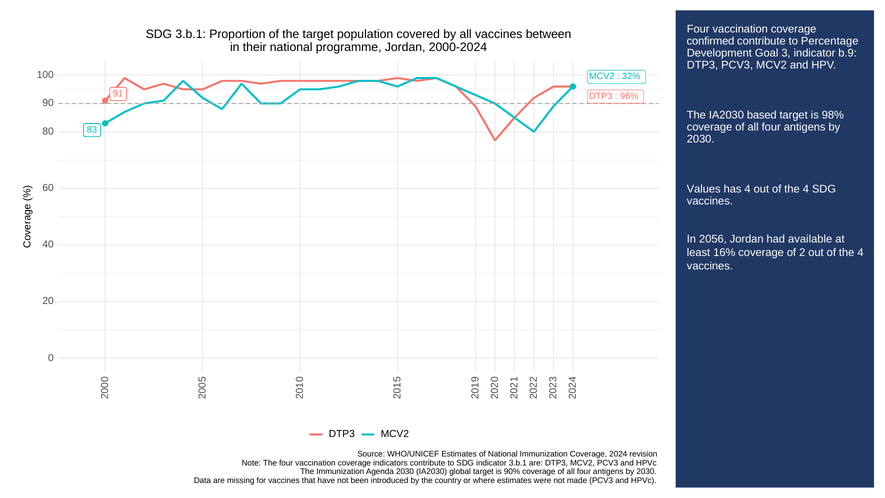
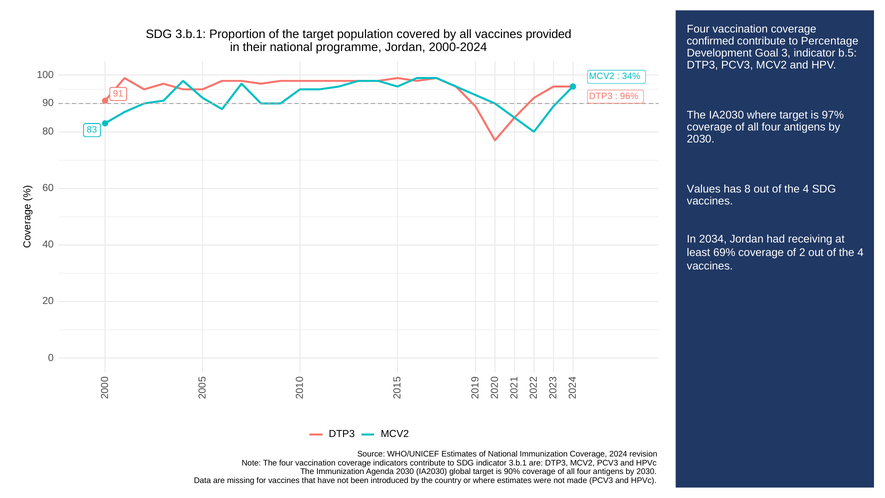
between: between -> provided (549, 34)
b.9: b.9 -> b.5 (848, 53)
32%: 32% -> 34% (631, 76)
IA2030 based: based -> where (762, 115)
98%: 98% -> 97% (833, 115)
has 4: 4 -> 8 (748, 189)
2056: 2056 -> 2034 (713, 239)
available: available -> receiving (810, 239)
16%: 16% -> 69% (724, 252)
